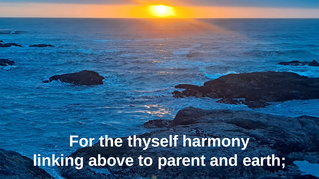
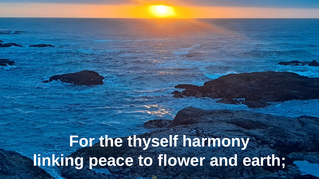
above: above -> peace (111, 161)
parent: parent -> flower (181, 161)
